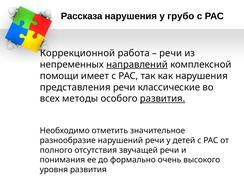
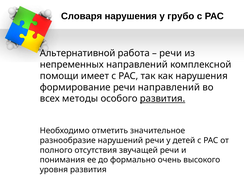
Рассказа: Рассказа -> Словаря (82, 16)
Коррекционной: Коррекционной -> Альтернативной (78, 53)
направлений underline: present -> none (137, 64)
представления: представления -> формирование (75, 87)
речи классические: классические -> направлений (169, 87)
